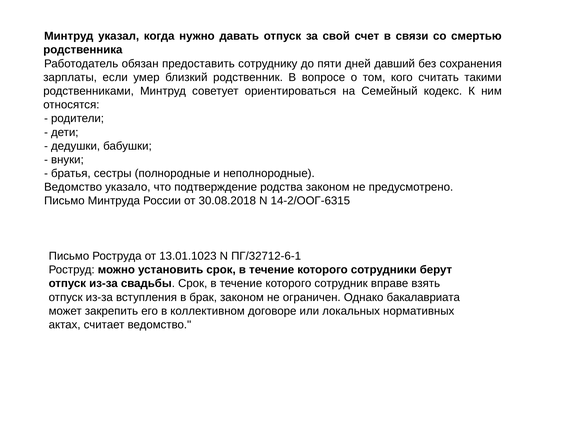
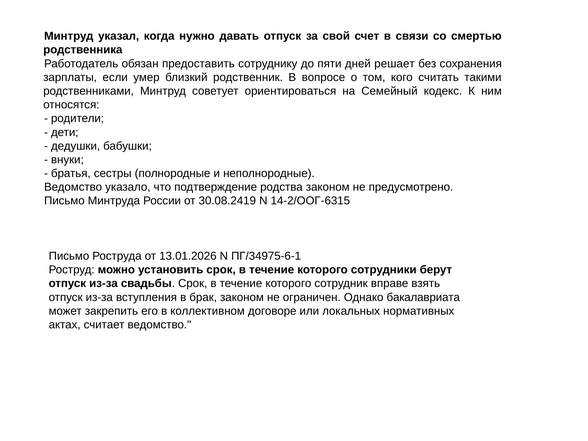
давший: давший -> решает (395, 64)
30.08.2018: 30.08.2018 -> 30.08.2419 (227, 201)
13.01.1023: 13.01.1023 -> 13.01.2026 (188, 256)
ПГ/32712-6-1: ПГ/32712-6-1 -> ПГ/34975-6-1 (266, 256)
